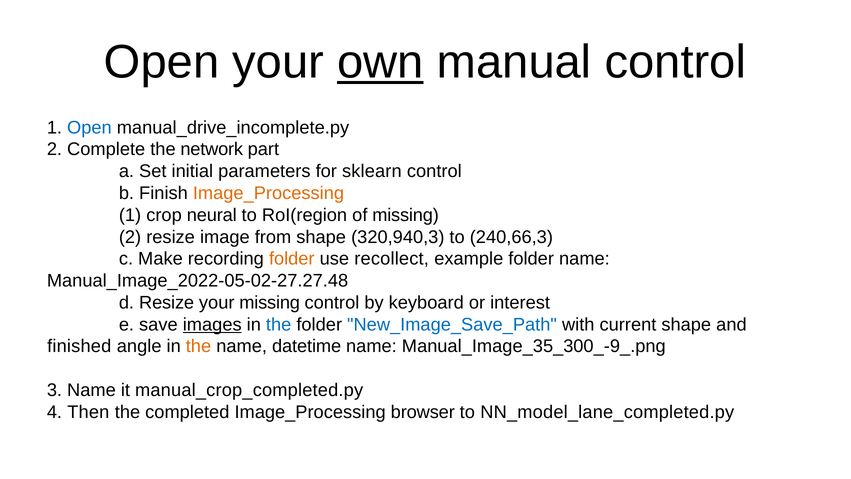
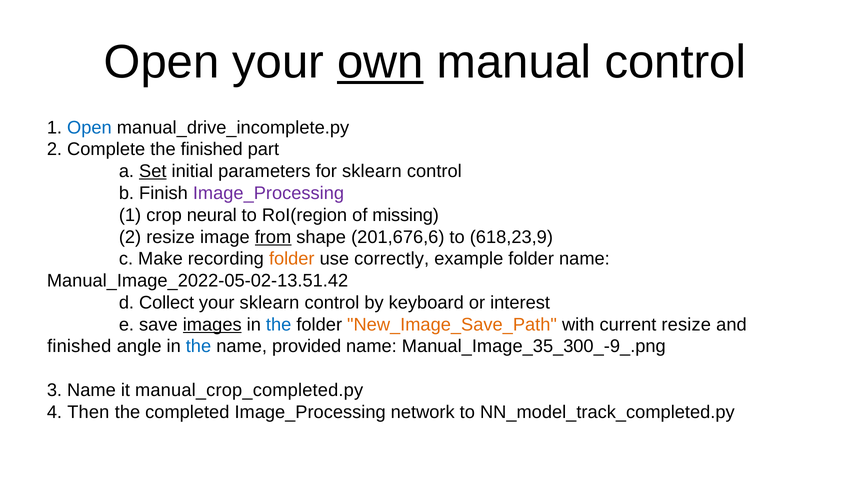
the network: network -> finished (212, 149)
Set underline: none -> present (153, 171)
Image_Processing colour: orange -> purple (268, 193)
from underline: none -> present (273, 237)
320,940,3: 320,940,3 -> 201,676,6 (398, 237)
240,66,3: 240,66,3 -> 618,23,9 (511, 237)
recollect: recollect -> correctly (392, 259)
Manual_Image_2022-05-02-27.27.48: Manual_Image_2022-05-02-27.27.48 -> Manual_Image_2022-05-02-13.51.42 (198, 281)
d Resize: Resize -> Collect (167, 303)
your missing: missing -> sklearn (269, 303)
New_Image_Save_Path colour: blue -> orange (452, 324)
current shape: shape -> resize (686, 324)
the colour: orange -> blue (198, 346)
datetime: datetime -> provided (307, 346)
browser: browser -> network (423, 412)
NN_model_lane_completed.py: NN_model_lane_completed.py -> NN_model_track_completed.py (607, 412)
